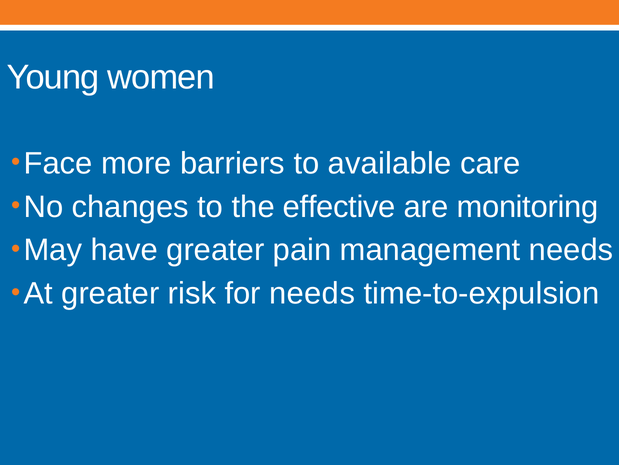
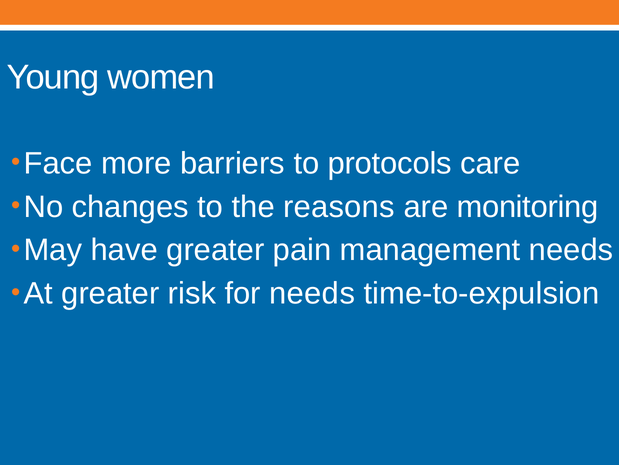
available: available -> protocols (390, 163)
effective: effective -> reasons (339, 206)
